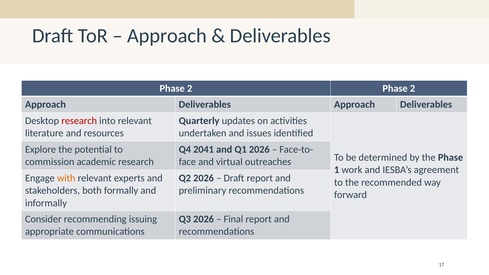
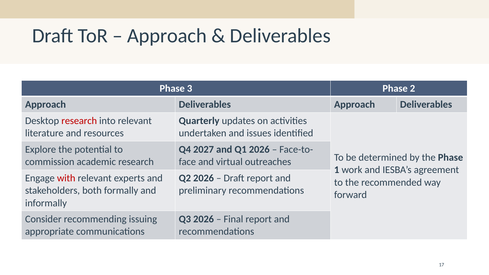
2: 2 -> 3 (190, 88)
2041: 2041 -> 2027 (204, 149)
with colour: orange -> red (66, 178)
